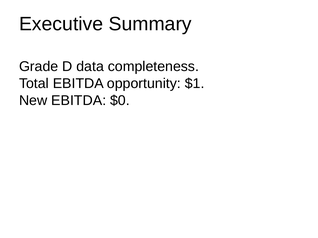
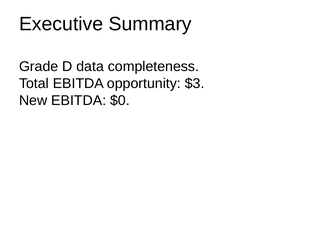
$1: $1 -> $3 (195, 84)
